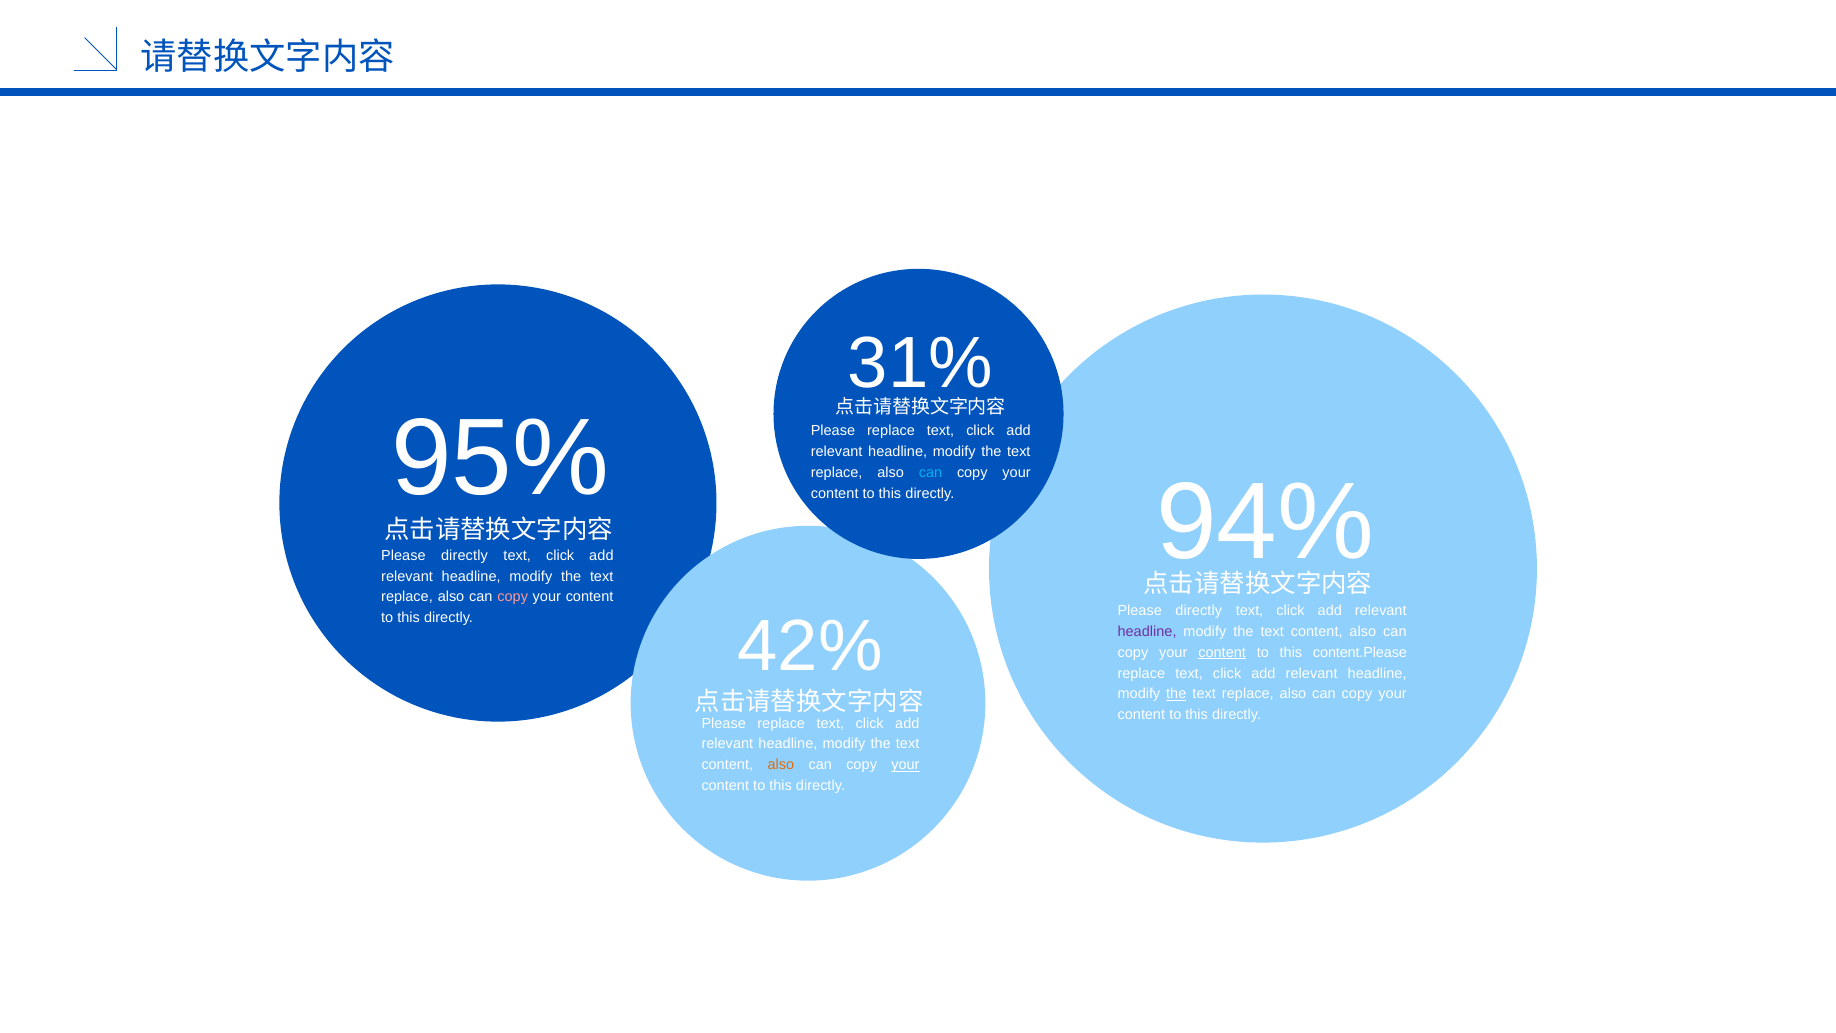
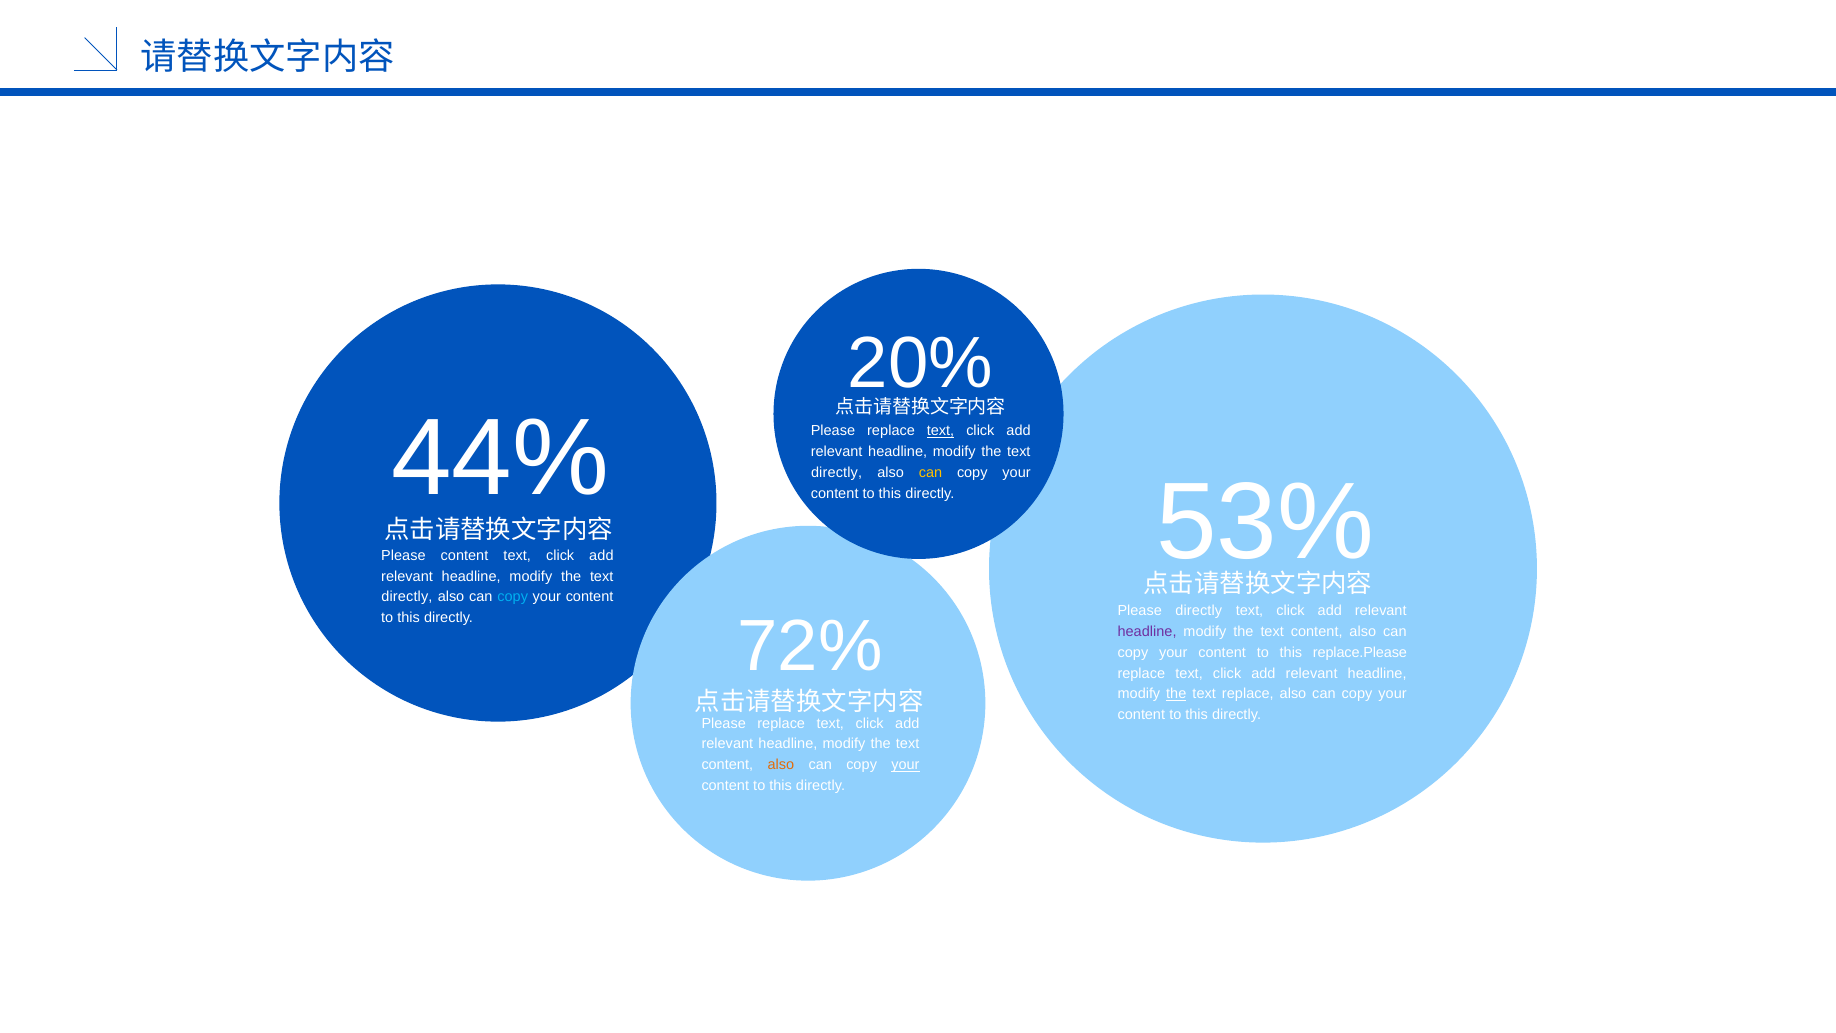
31%: 31% -> 20% (920, 363)
95%: 95% -> 44% (500, 458)
text underline: none -> present (941, 431)
replace: replace -> directly (837, 473)
can colour: light blue -> yellow (930, 473)
94%: 94% -> 53% (1265, 523)
directly: directly -> content (465, 555)
replace: replace -> directly (407, 597)
copy colour: pink -> light blue (513, 597)
42%: 42% -> 72% (810, 647)
content underline: present -> none (1222, 652)
content.Please: content.Please -> replace.Please (1360, 652)
